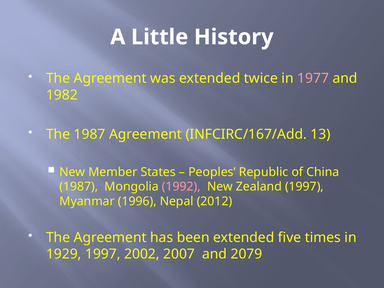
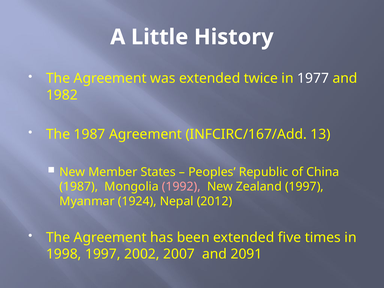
1977 colour: pink -> white (313, 78)
1996: 1996 -> 1924 (137, 201)
1929: 1929 -> 1998 (64, 254)
2079: 2079 -> 2091 (246, 254)
